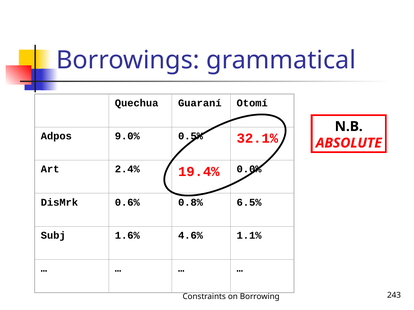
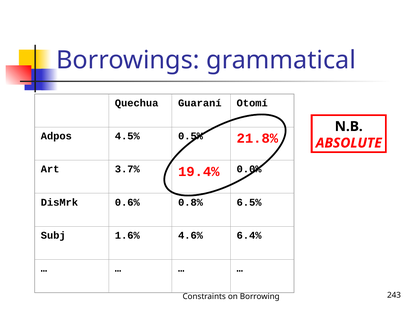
9.0%: 9.0% -> 4.5% (127, 136)
32.1%: 32.1% -> 21.8% (257, 139)
2.4%: 2.4% -> 3.7% (127, 169)
1.1%: 1.1% -> 6.4% (249, 236)
